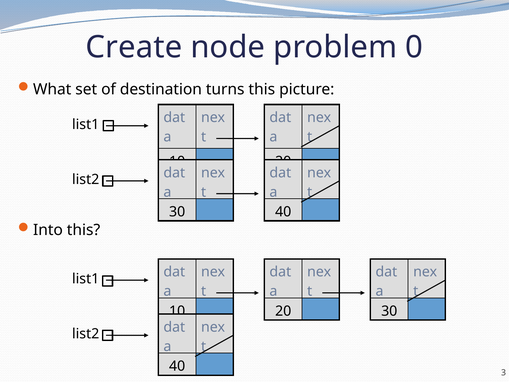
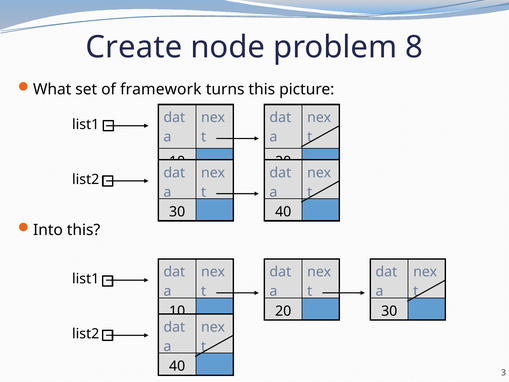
0: 0 -> 8 (414, 47)
destination: destination -> framework (161, 89)
